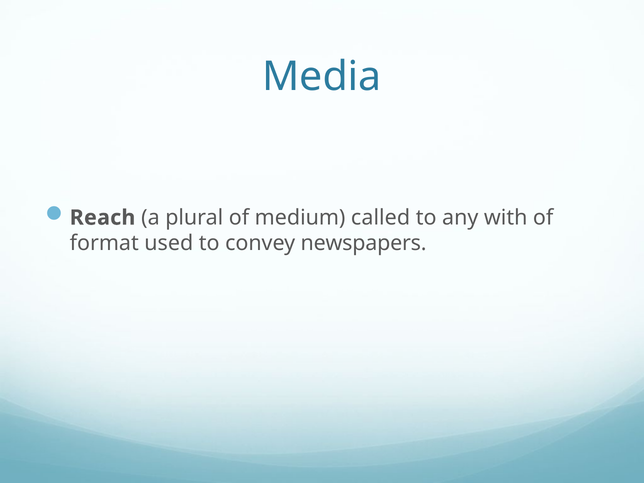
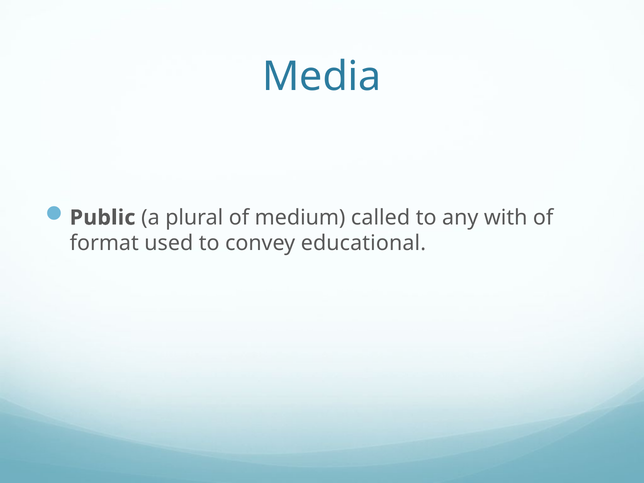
Reach: Reach -> Public (103, 218)
newspapers: newspapers -> educational (363, 243)
